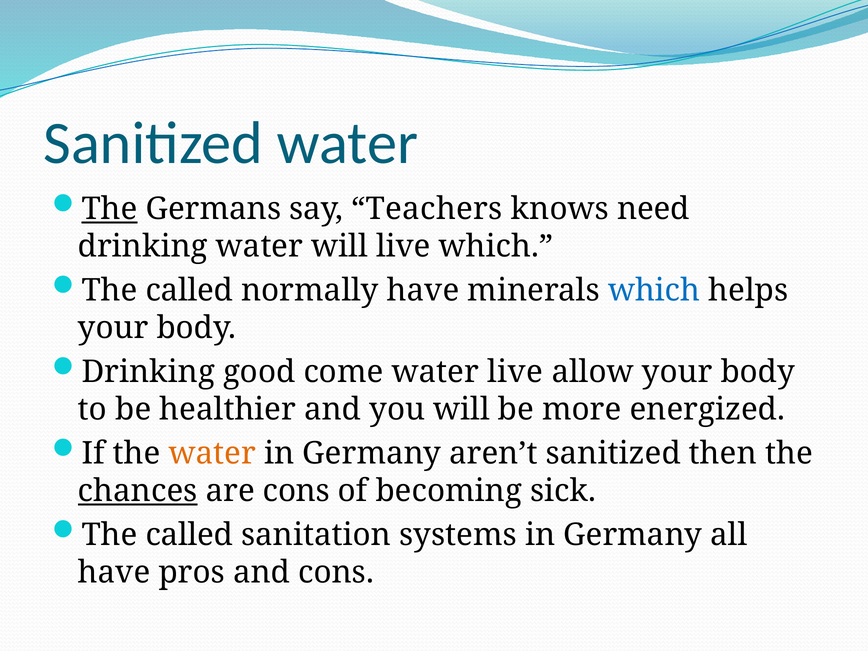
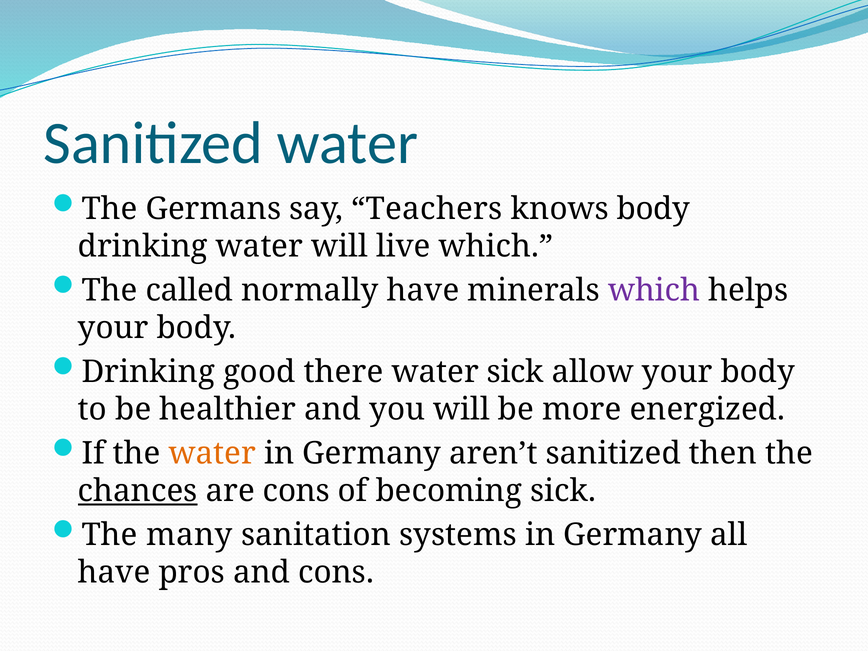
The underline: present -> none (110, 209)
knows need: need -> body (653, 209)
which colour: blue -> purple (654, 290)
come: come -> there (343, 372)
water live: live -> sick (515, 372)
called: called -> many (189, 535)
